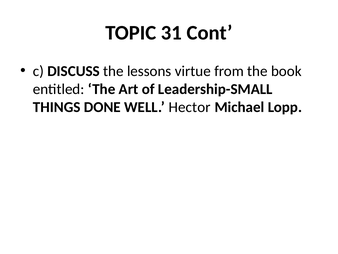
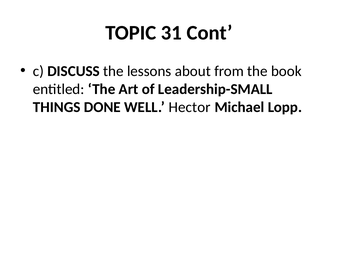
virtue: virtue -> about (193, 71)
